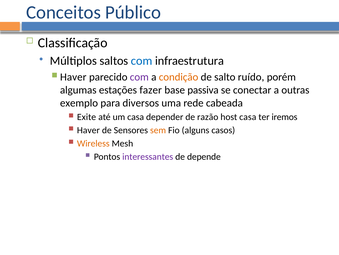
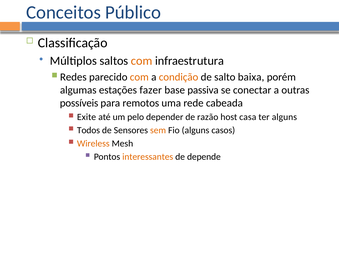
com colour: blue -> orange (142, 61)
Haver: Haver -> Redes (73, 77)
com colour: purple -> orange (139, 77)
ruído: ruído -> baixa (251, 77)
exemplo: exemplo -> possíveis (79, 103)
diversos: diversos -> remotos (141, 103)
um casa: casa -> pelo (136, 117)
ter iremos: iremos -> alguns (284, 117)
Haver: Haver -> Todos (88, 130)
interessantes colour: purple -> orange (148, 156)
